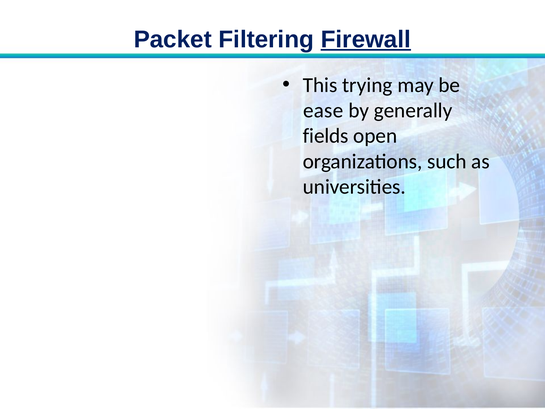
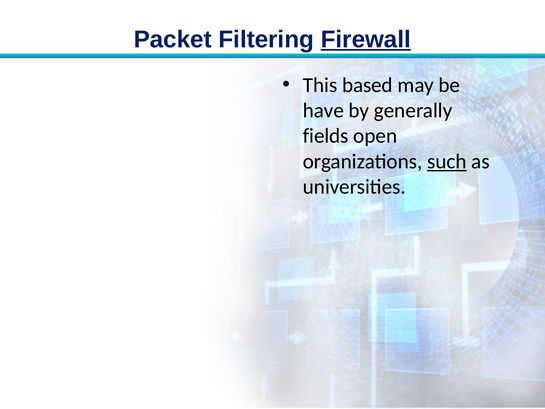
trying: trying -> based (367, 85)
ease: ease -> have (323, 110)
such underline: none -> present (447, 161)
